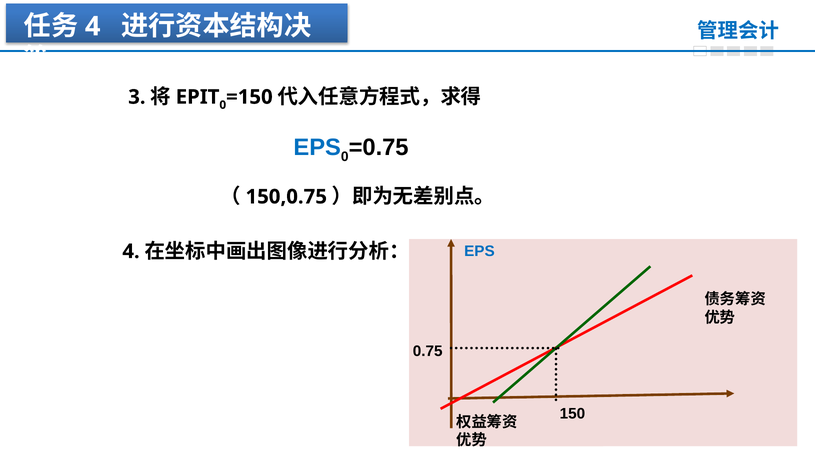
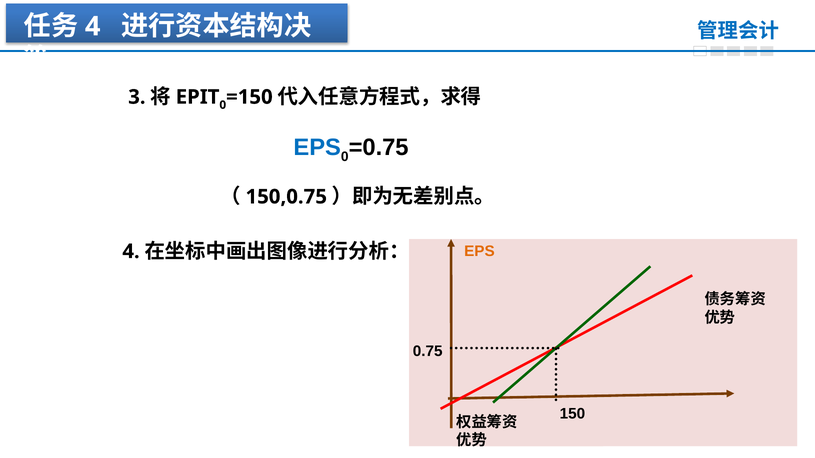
EPS colour: blue -> orange (479, 251)
